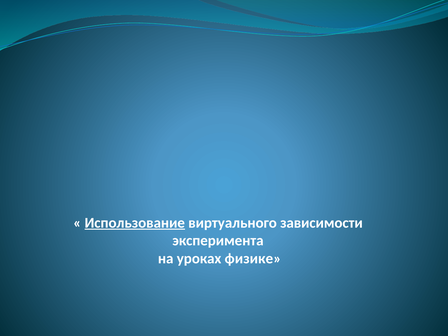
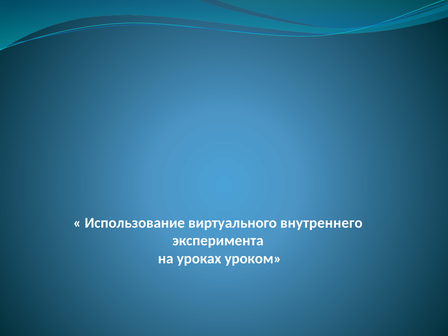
Использование underline: present -> none (135, 223)
зависимости: зависимости -> внутреннего (321, 223)
физике: физике -> уроком (253, 259)
